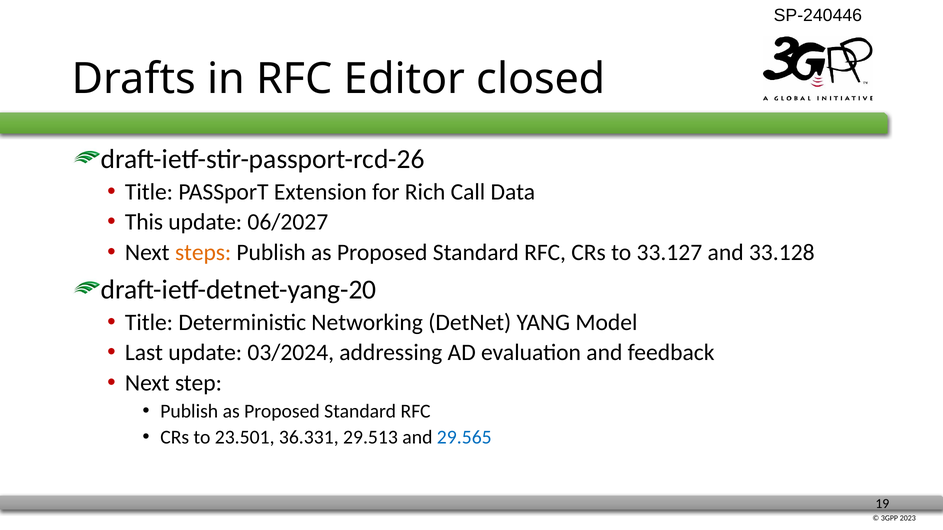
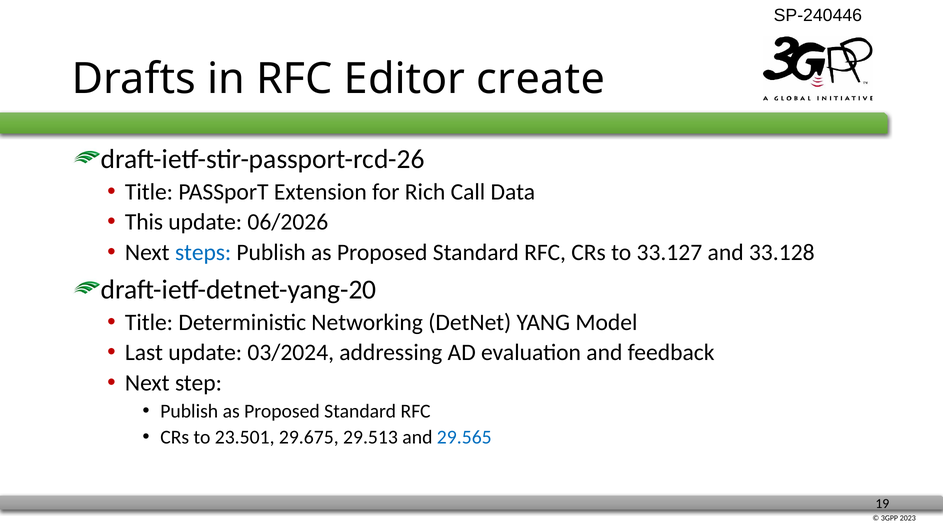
closed: closed -> create (541, 79)
06/2027: 06/2027 -> 06/2026 (288, 222)
steps colour: orange -> blue (203, 253)
36.331: 36.331 -> 29.675 (309, 438)
